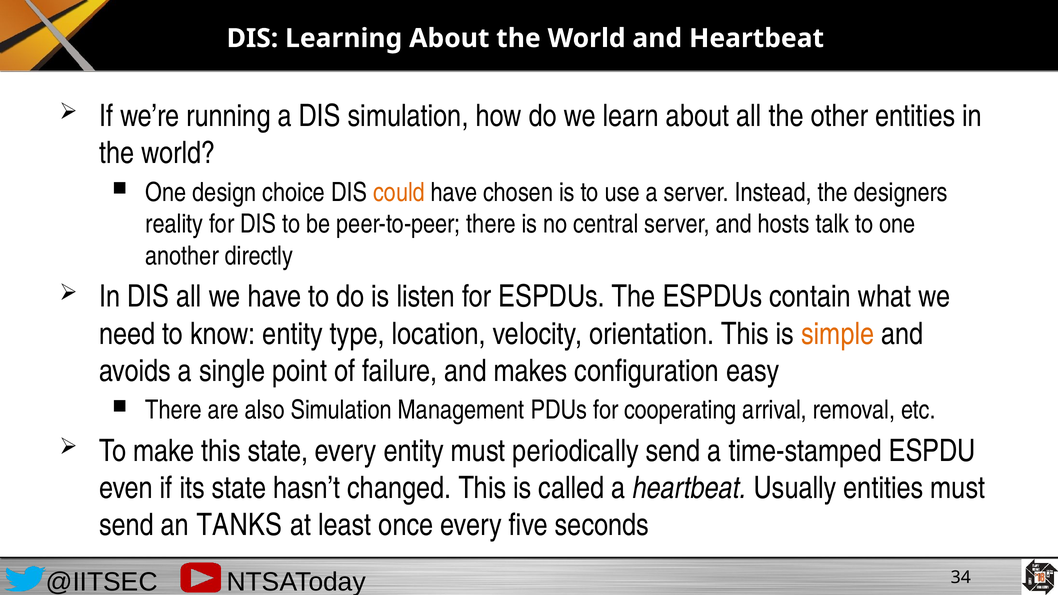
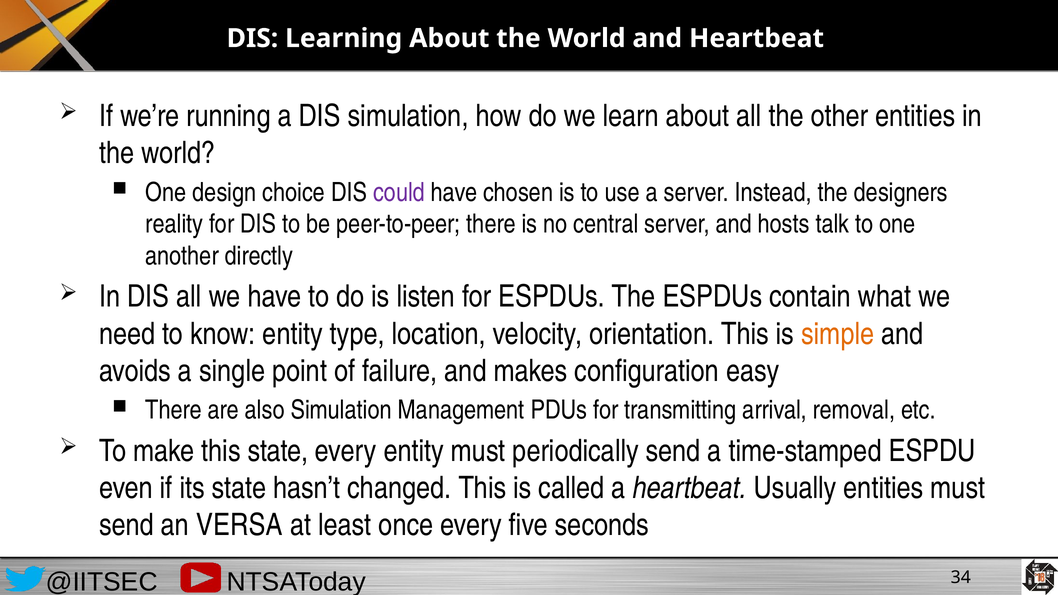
could colour: orange -> purple (399, 192)
cooperating: cooperating -> transmitting (680, 410)
TANKS: TANKS -> VERSA (239, 525)
